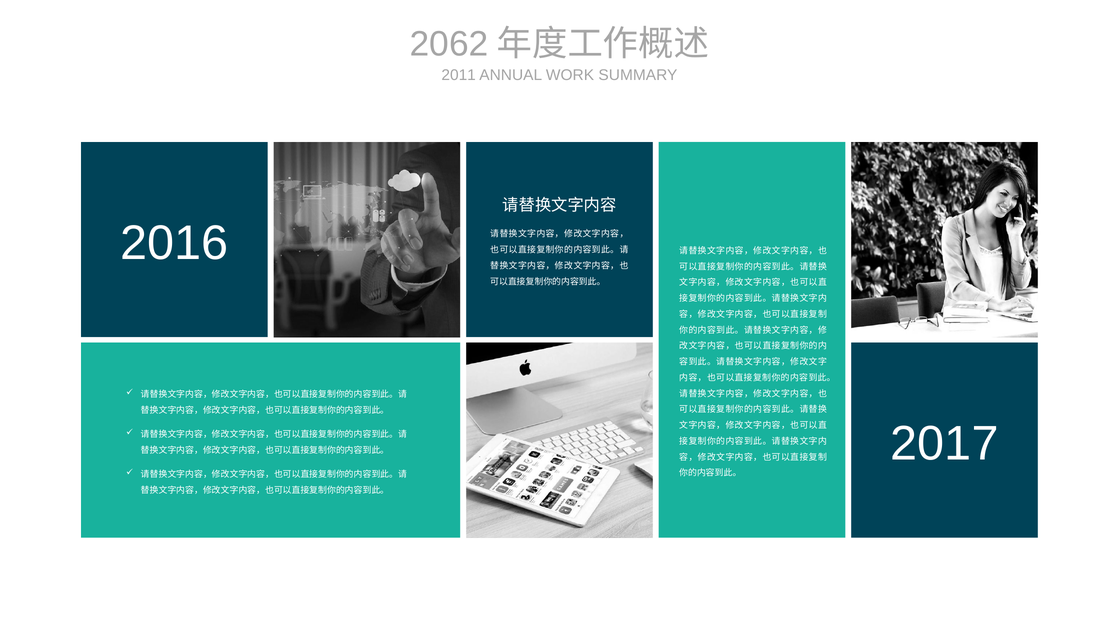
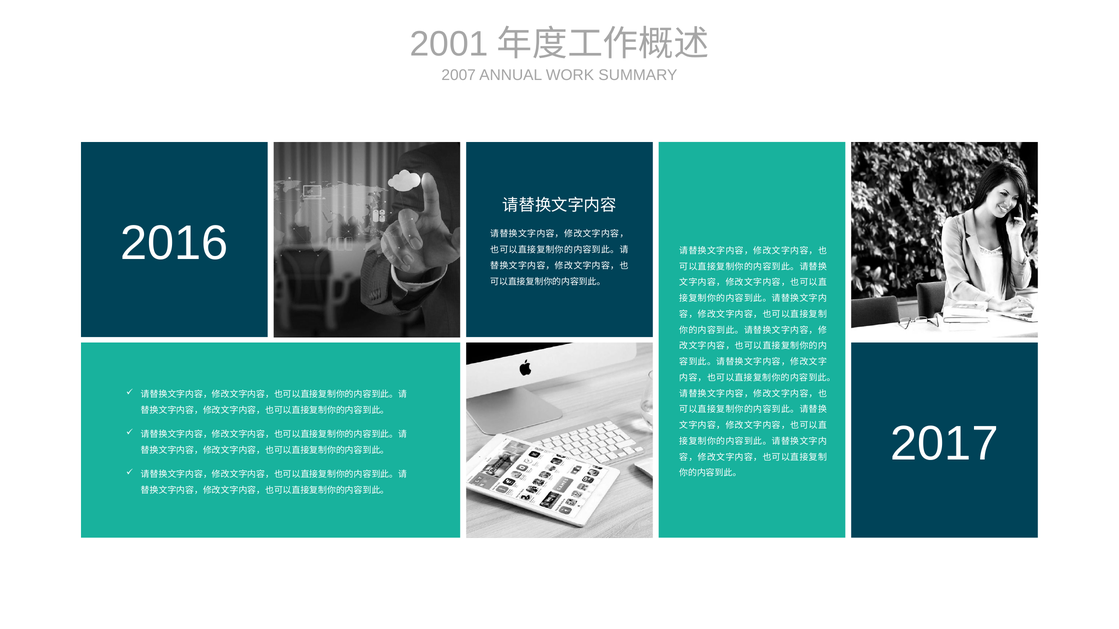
2062: 2062 -> 2001 (449, 44)
2011: 2011 -> 2007 (459, 75)
